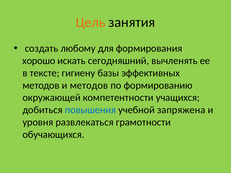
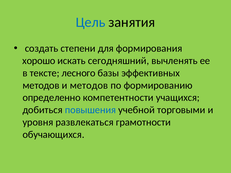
Цель colour: orange -> blue (91, 22)
любому: любому -> степени (78, 48)
гигиену: гигиену -> лесного (79, 73)
окружающей: окружающей -> определенно (52, 98)
запряжена: запряжена -> торговыми (181, 110)
